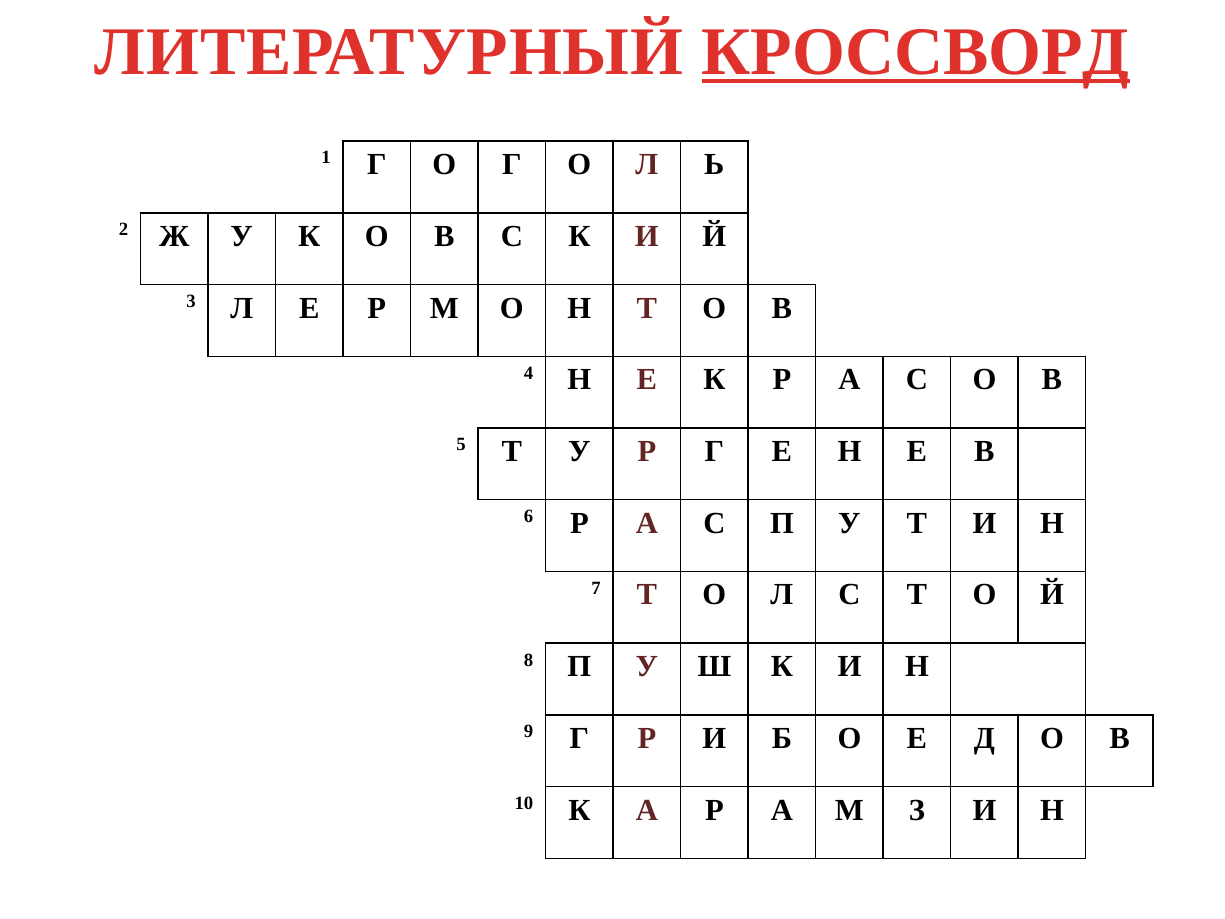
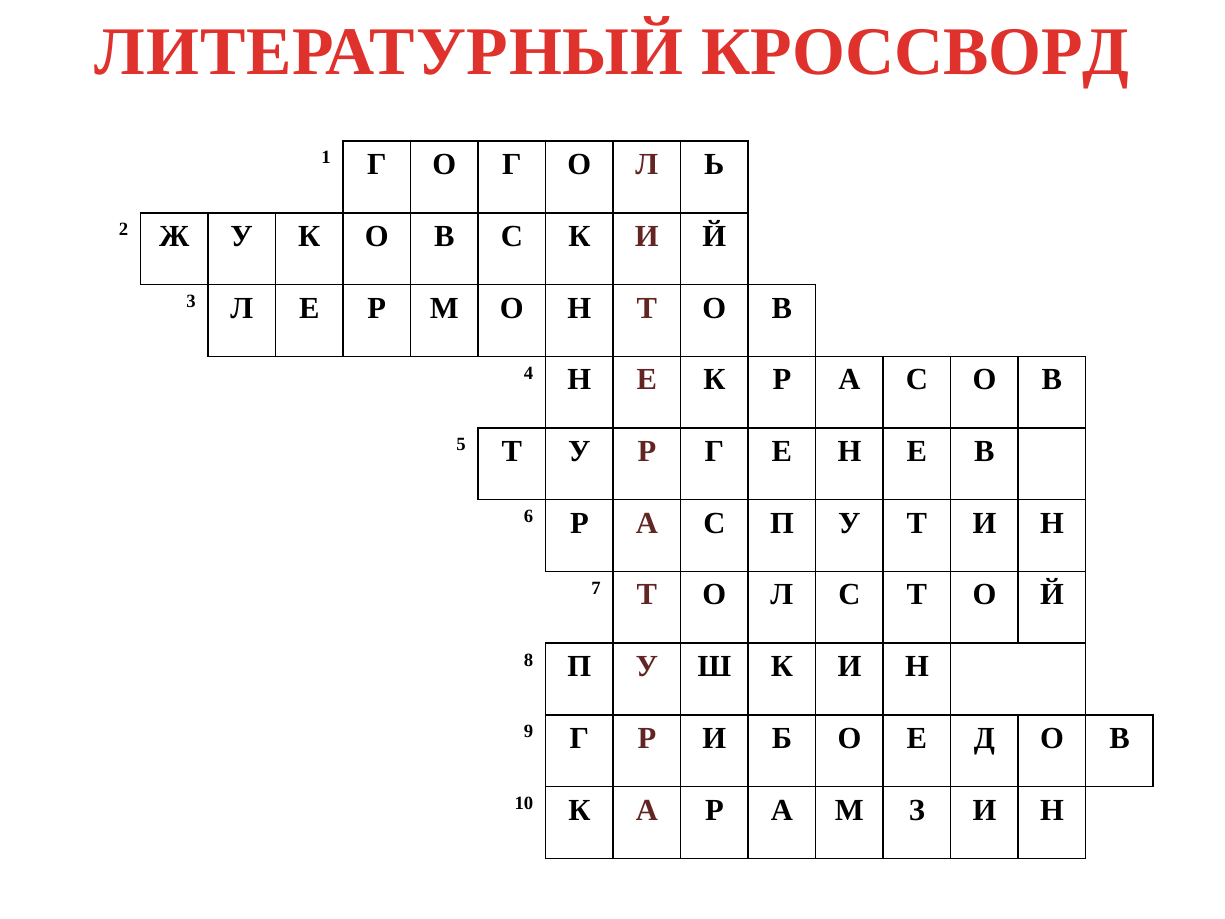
КРОССВОРД underline: present -> none (916, 52)
